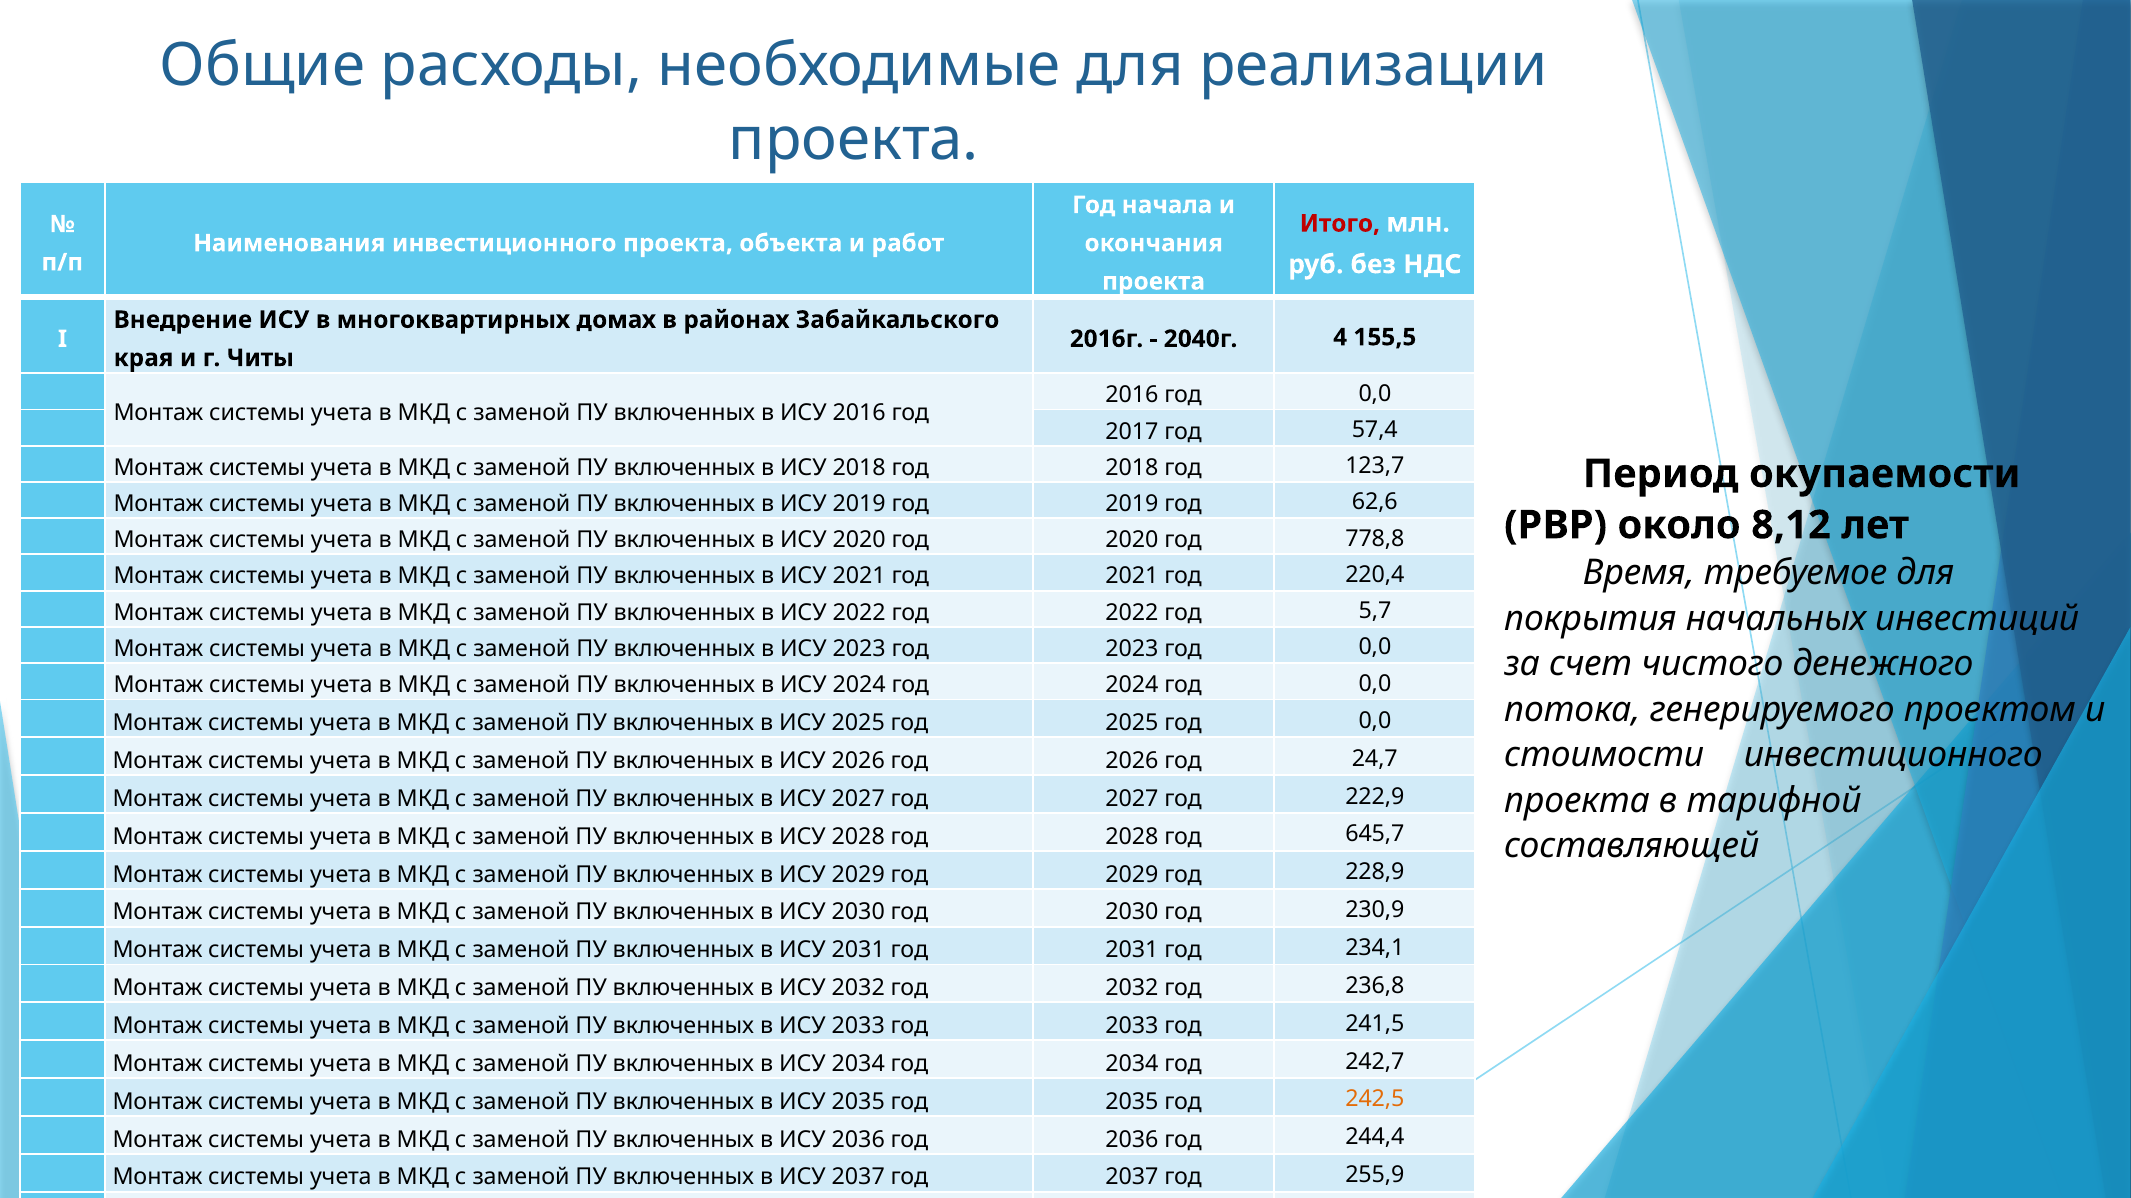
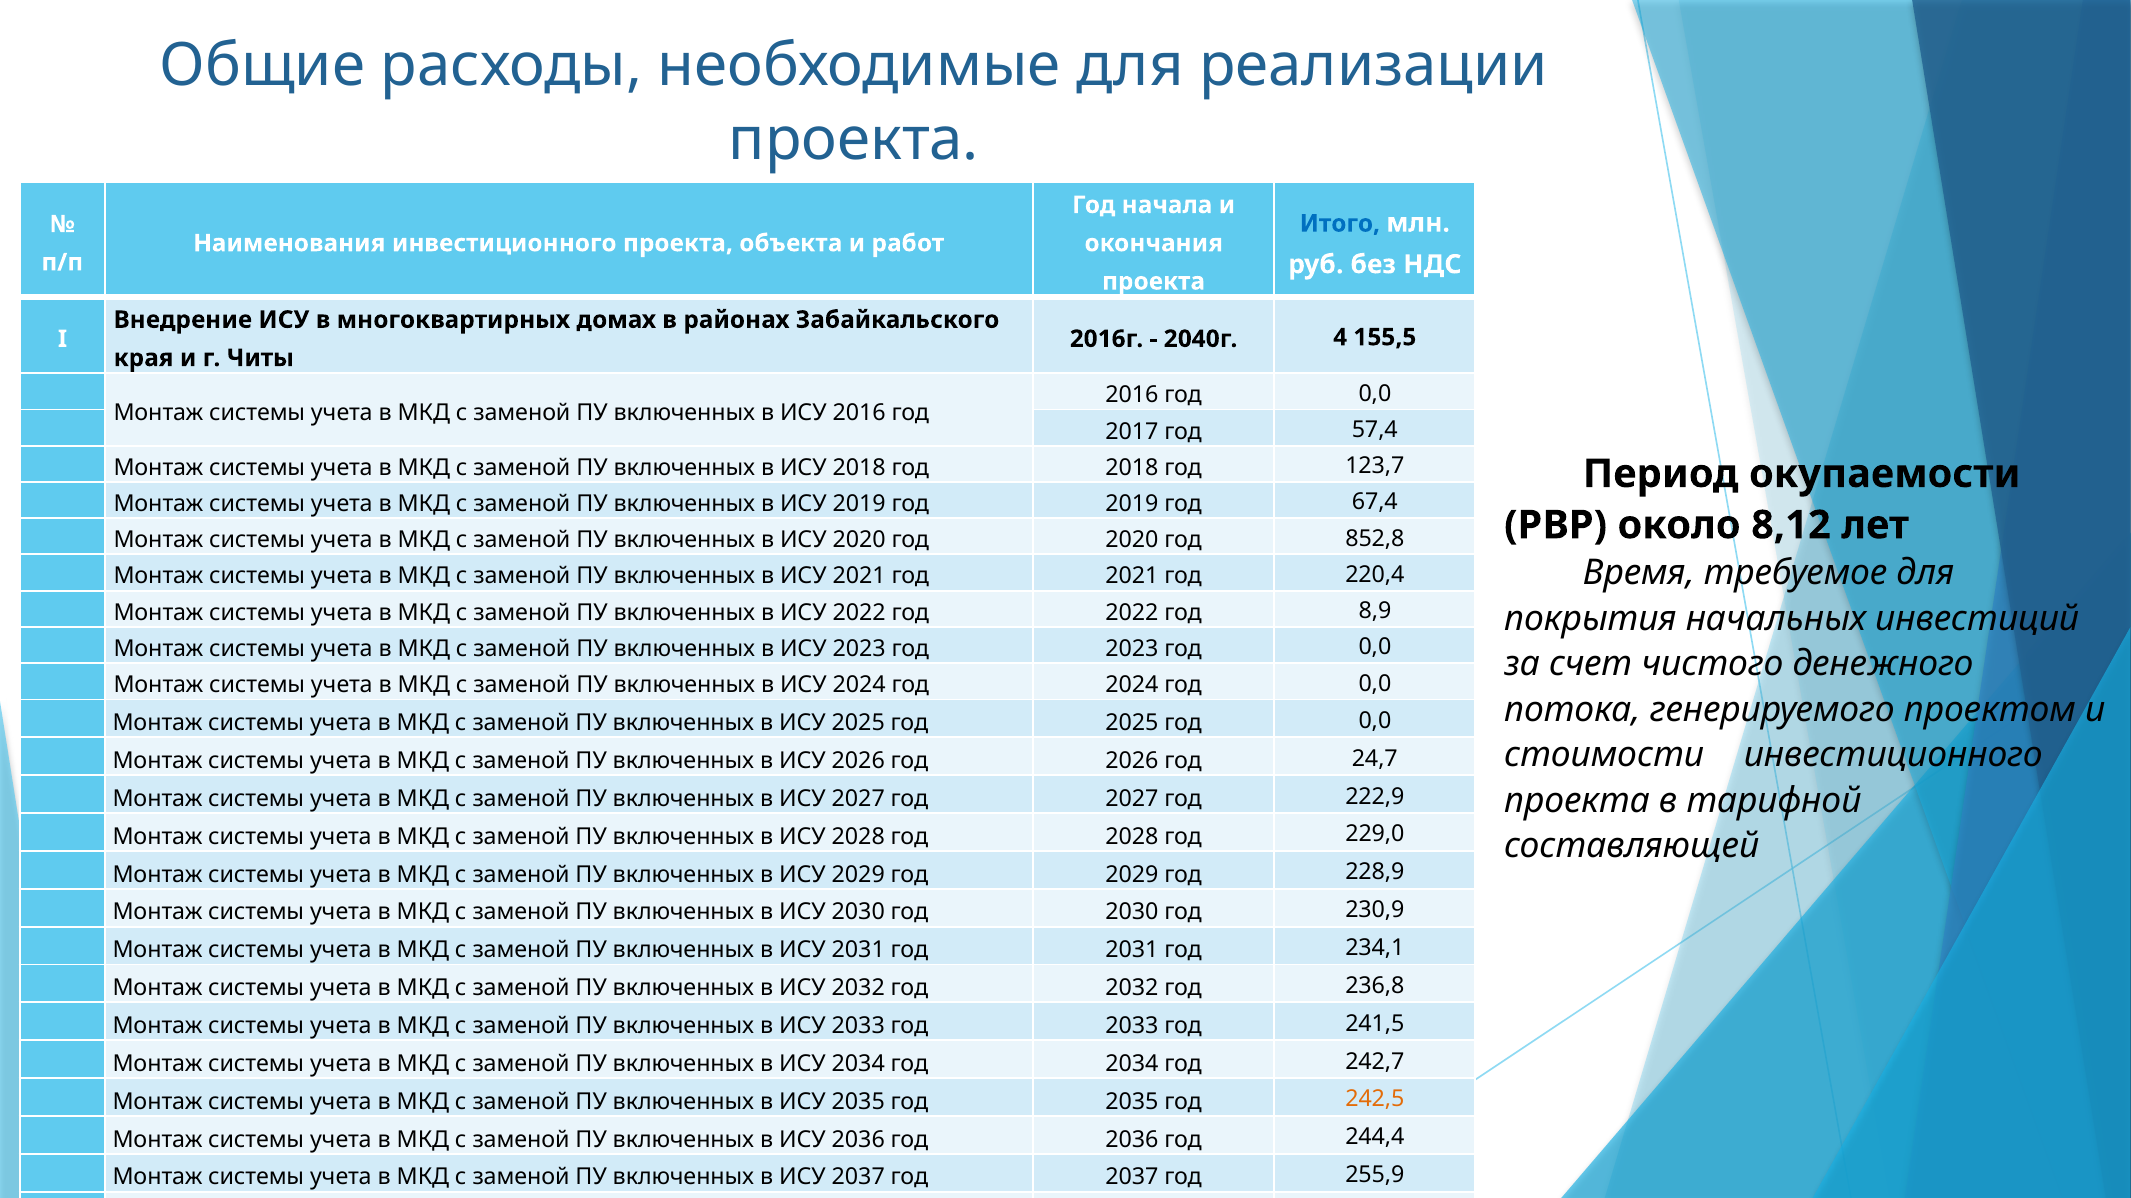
Итого colour: red -> blue (1340, 224)
62,6: 62,6 -> 67,4 (1375, 503)
778,8: 778,8 -> 852,8 (1375, 539)
5,7: 5,7 -> 8,9 (1375, 611)
645,7: 645,7 -> 229,0 (1375, 835)
